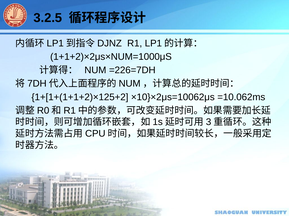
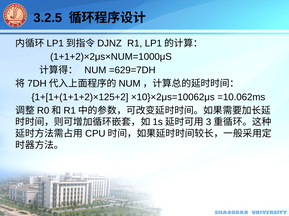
=226=7DH: =226=7DH -> =629=7DH (132, 70)
